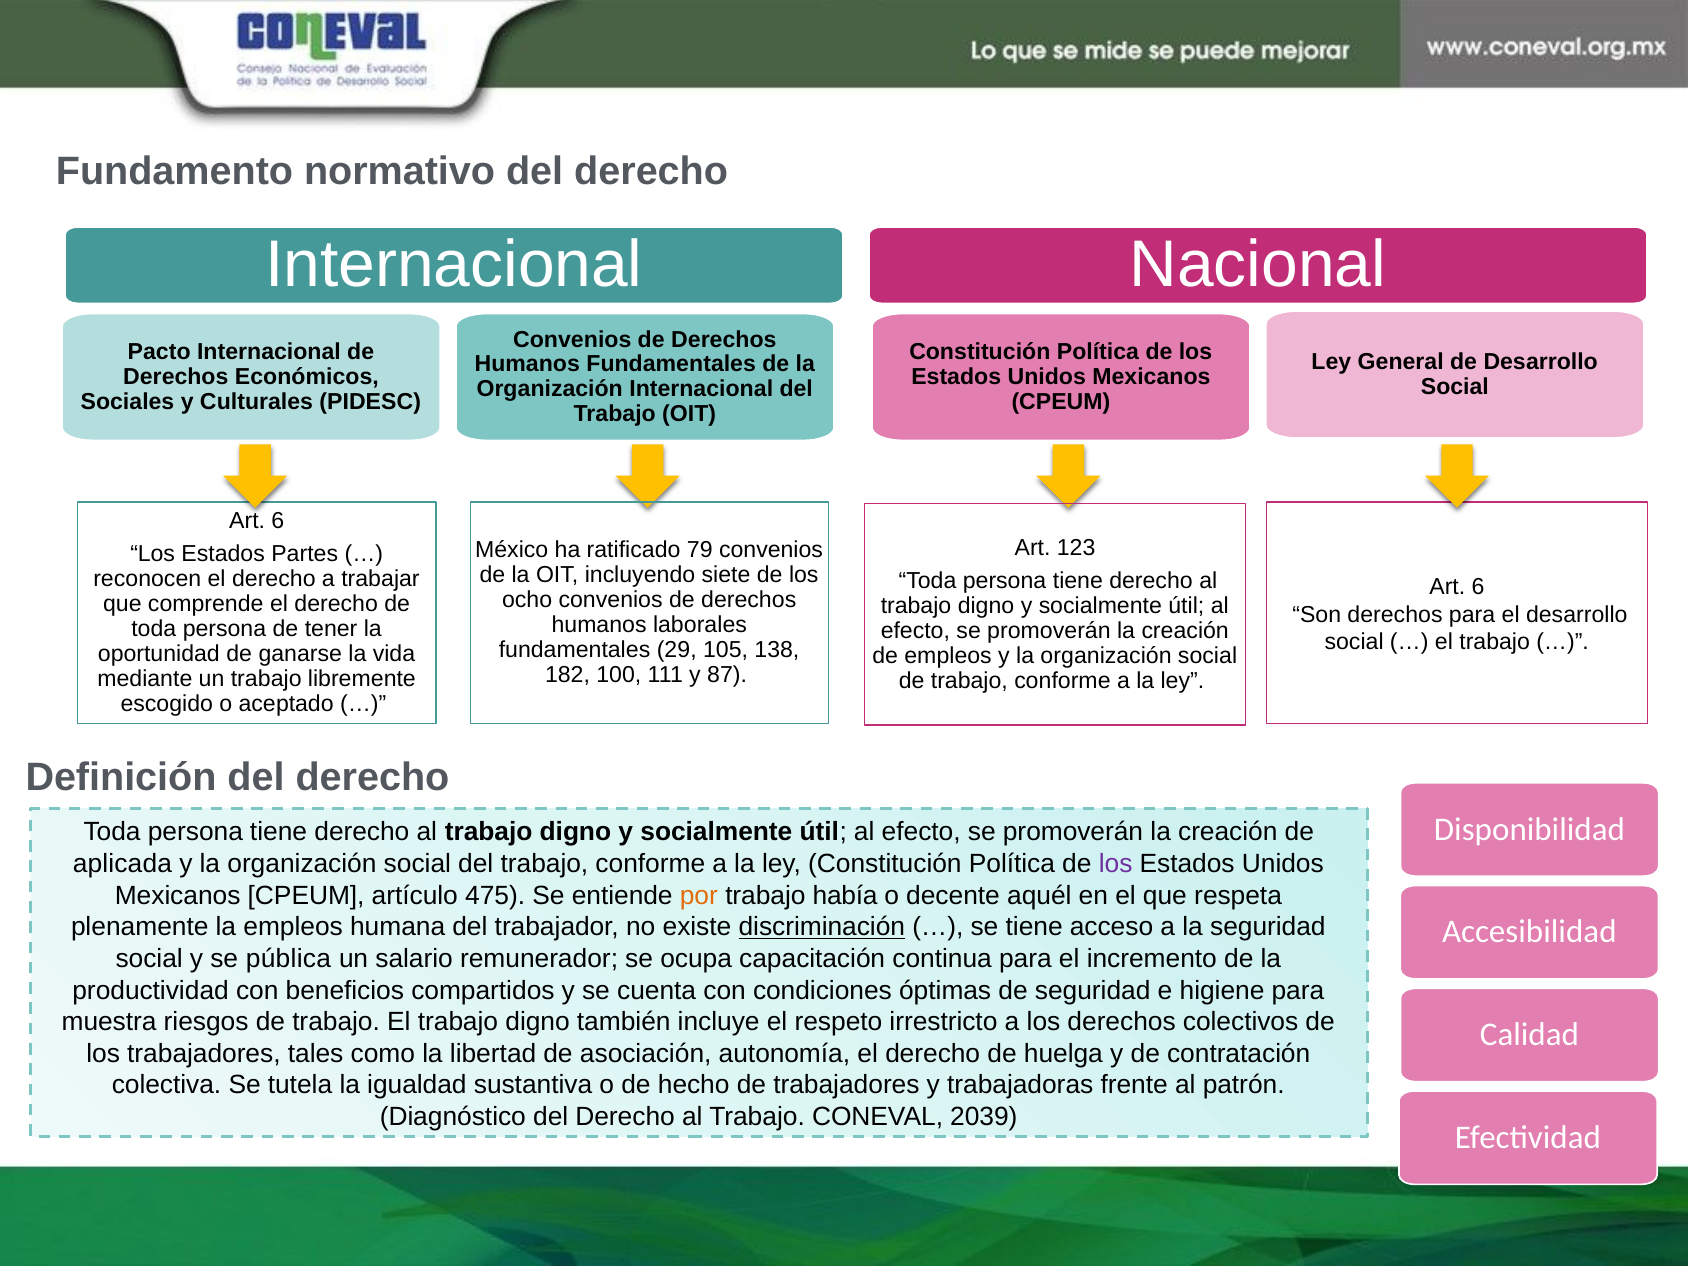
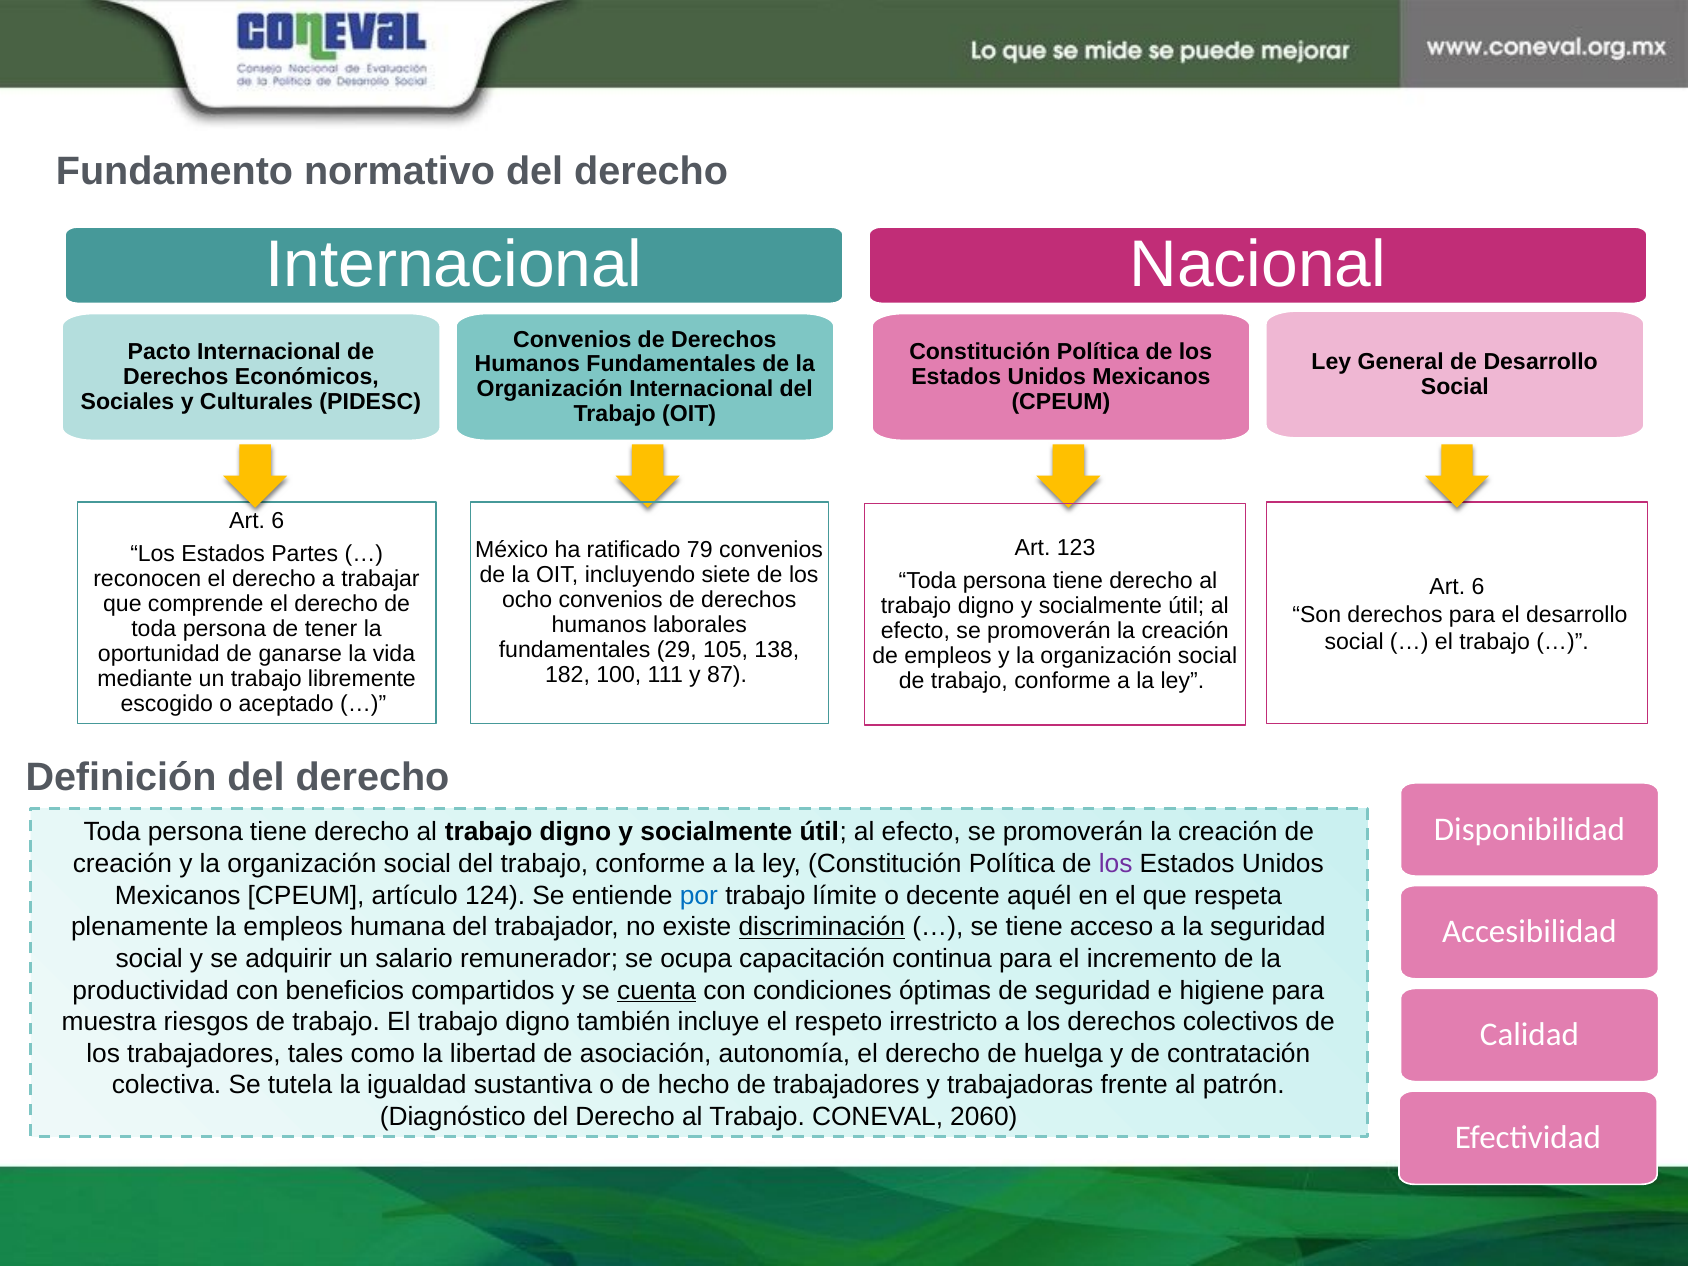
aplicada: aplicada -> creación (122, 864)
475: 475 -> 124 (495, 895)
por colour: orange -> blue (699, 895)
había: había -> límite (845, 895)
pública: pública -> adquirir (289, 959)
cuenta underline: none -> present (657, 990)
2039: 2039 -> 2060 (984, 1117)
